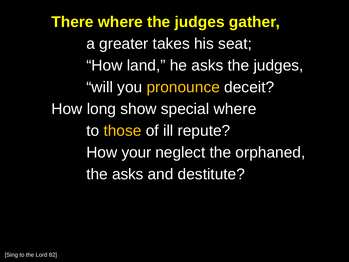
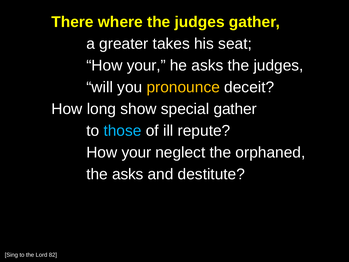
land: land -> your (146, 66)
special where: where -> gather (235, 109)
those colour: yellow -> light blue (123, 131)
